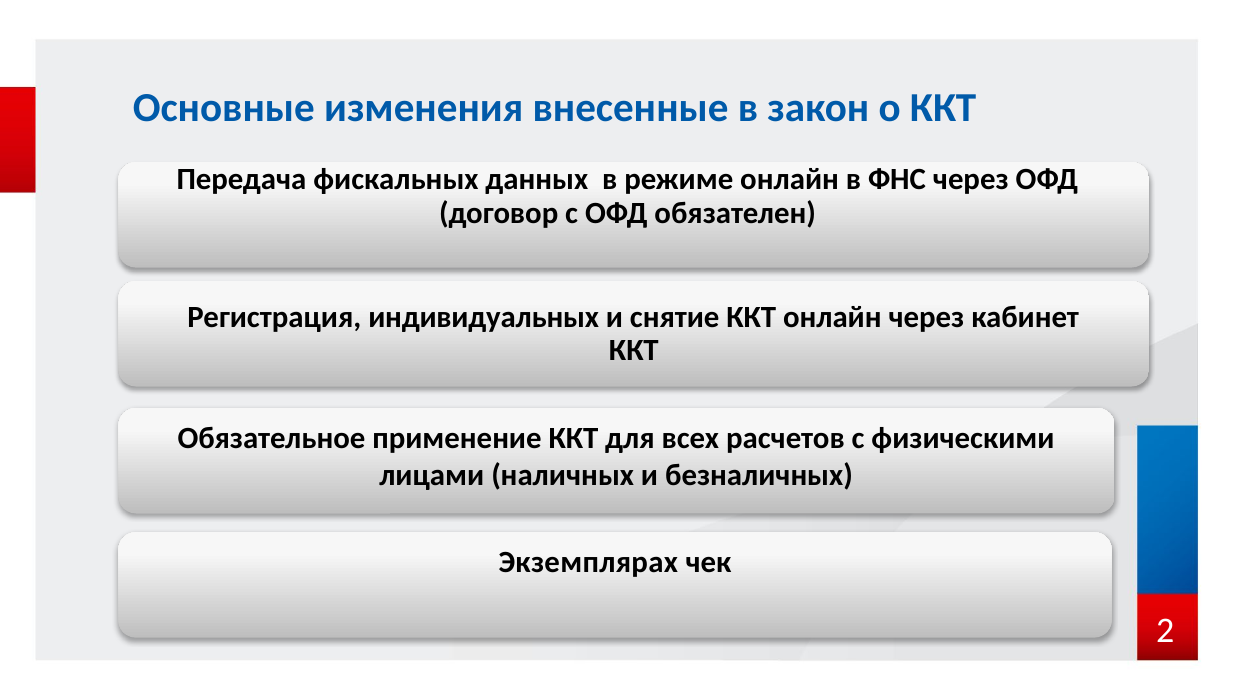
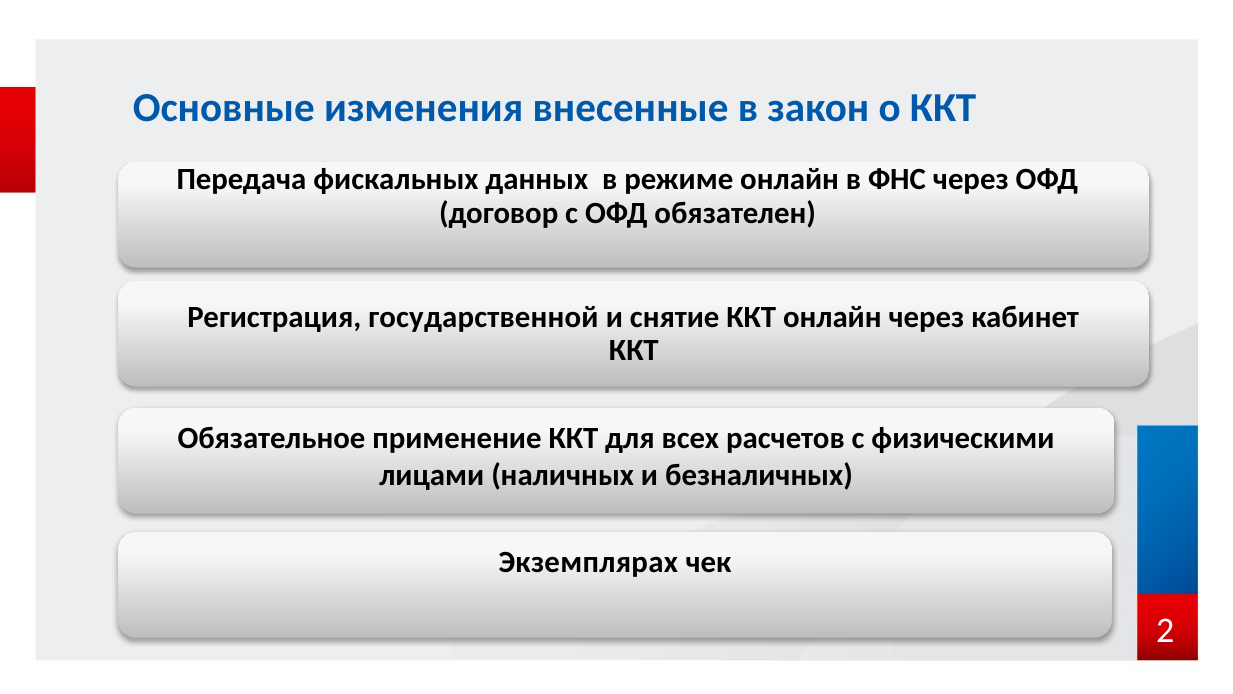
индивидуальных: индивидуальных -> государственной (483, 317)
